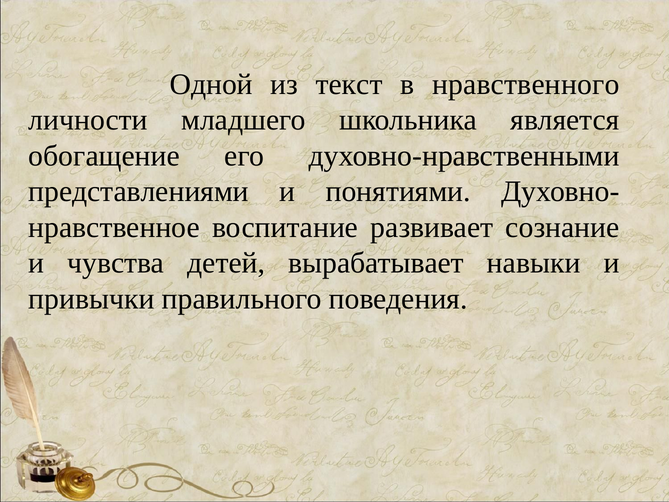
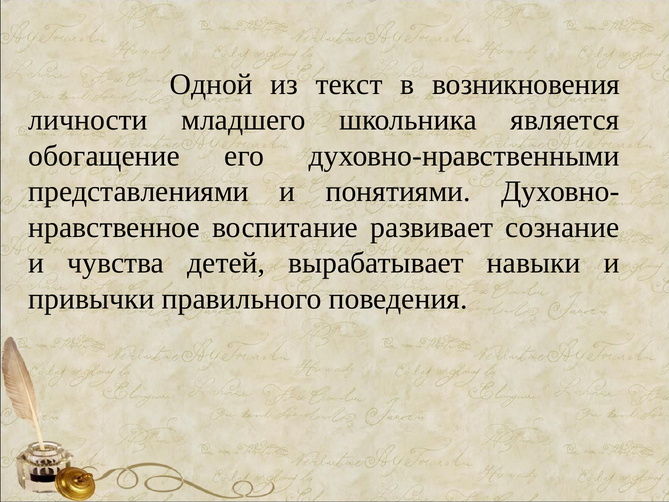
нравственного: нравственного -> возникновения (526, 84)
